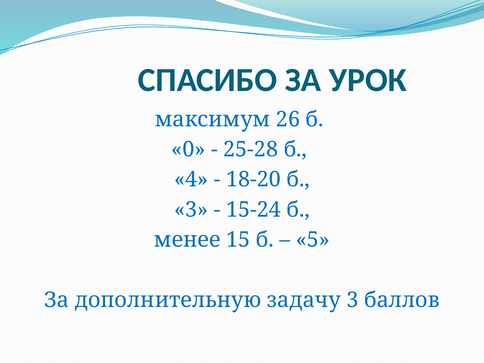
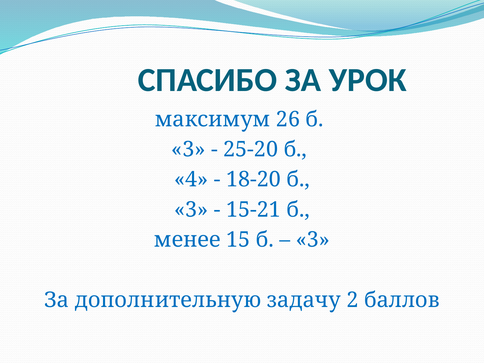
0: 0 -> 3 (188, 149)
25-28: 25-28 -> 25-20 (251, 149)
15-24: 15-24 -> 15-21 (253, 210)
5: 5 -> 3 (313, 240)
задачу 3: 3 -> 2 (352, 300)
